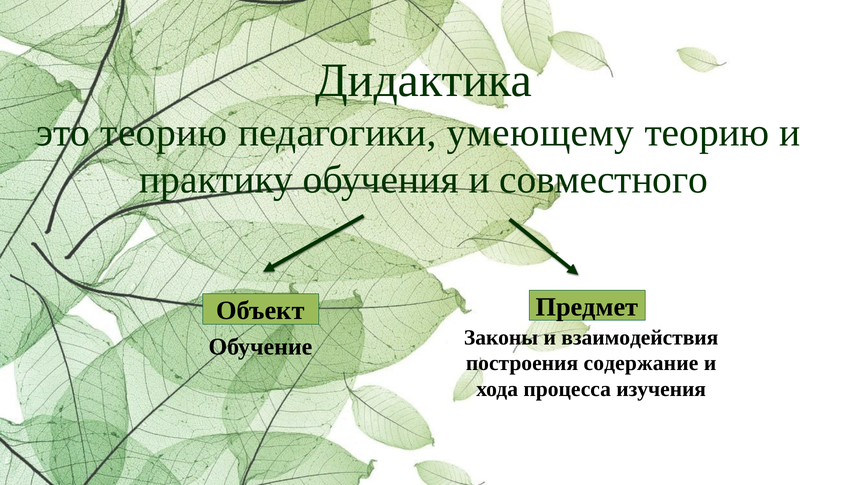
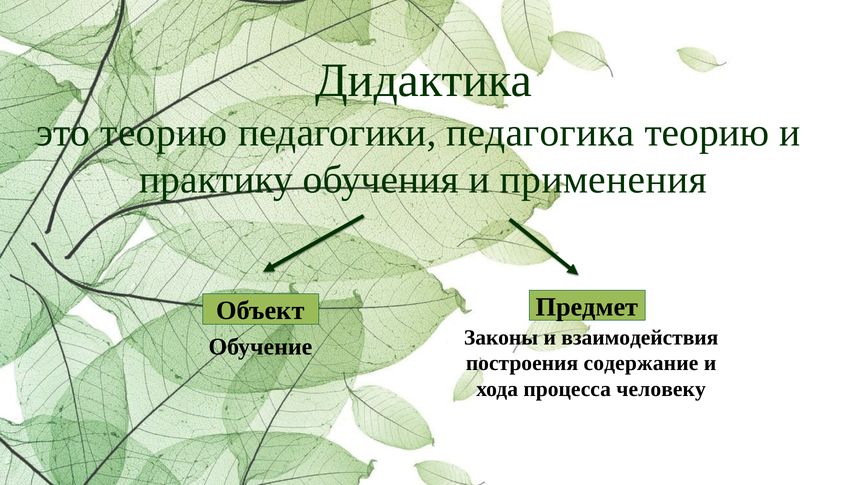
умеющему: умеющему -> педагогика (540, 132)
совместного: совместного -> применения (603, 180)
изучения: изучения -> человеку (661, 389)
